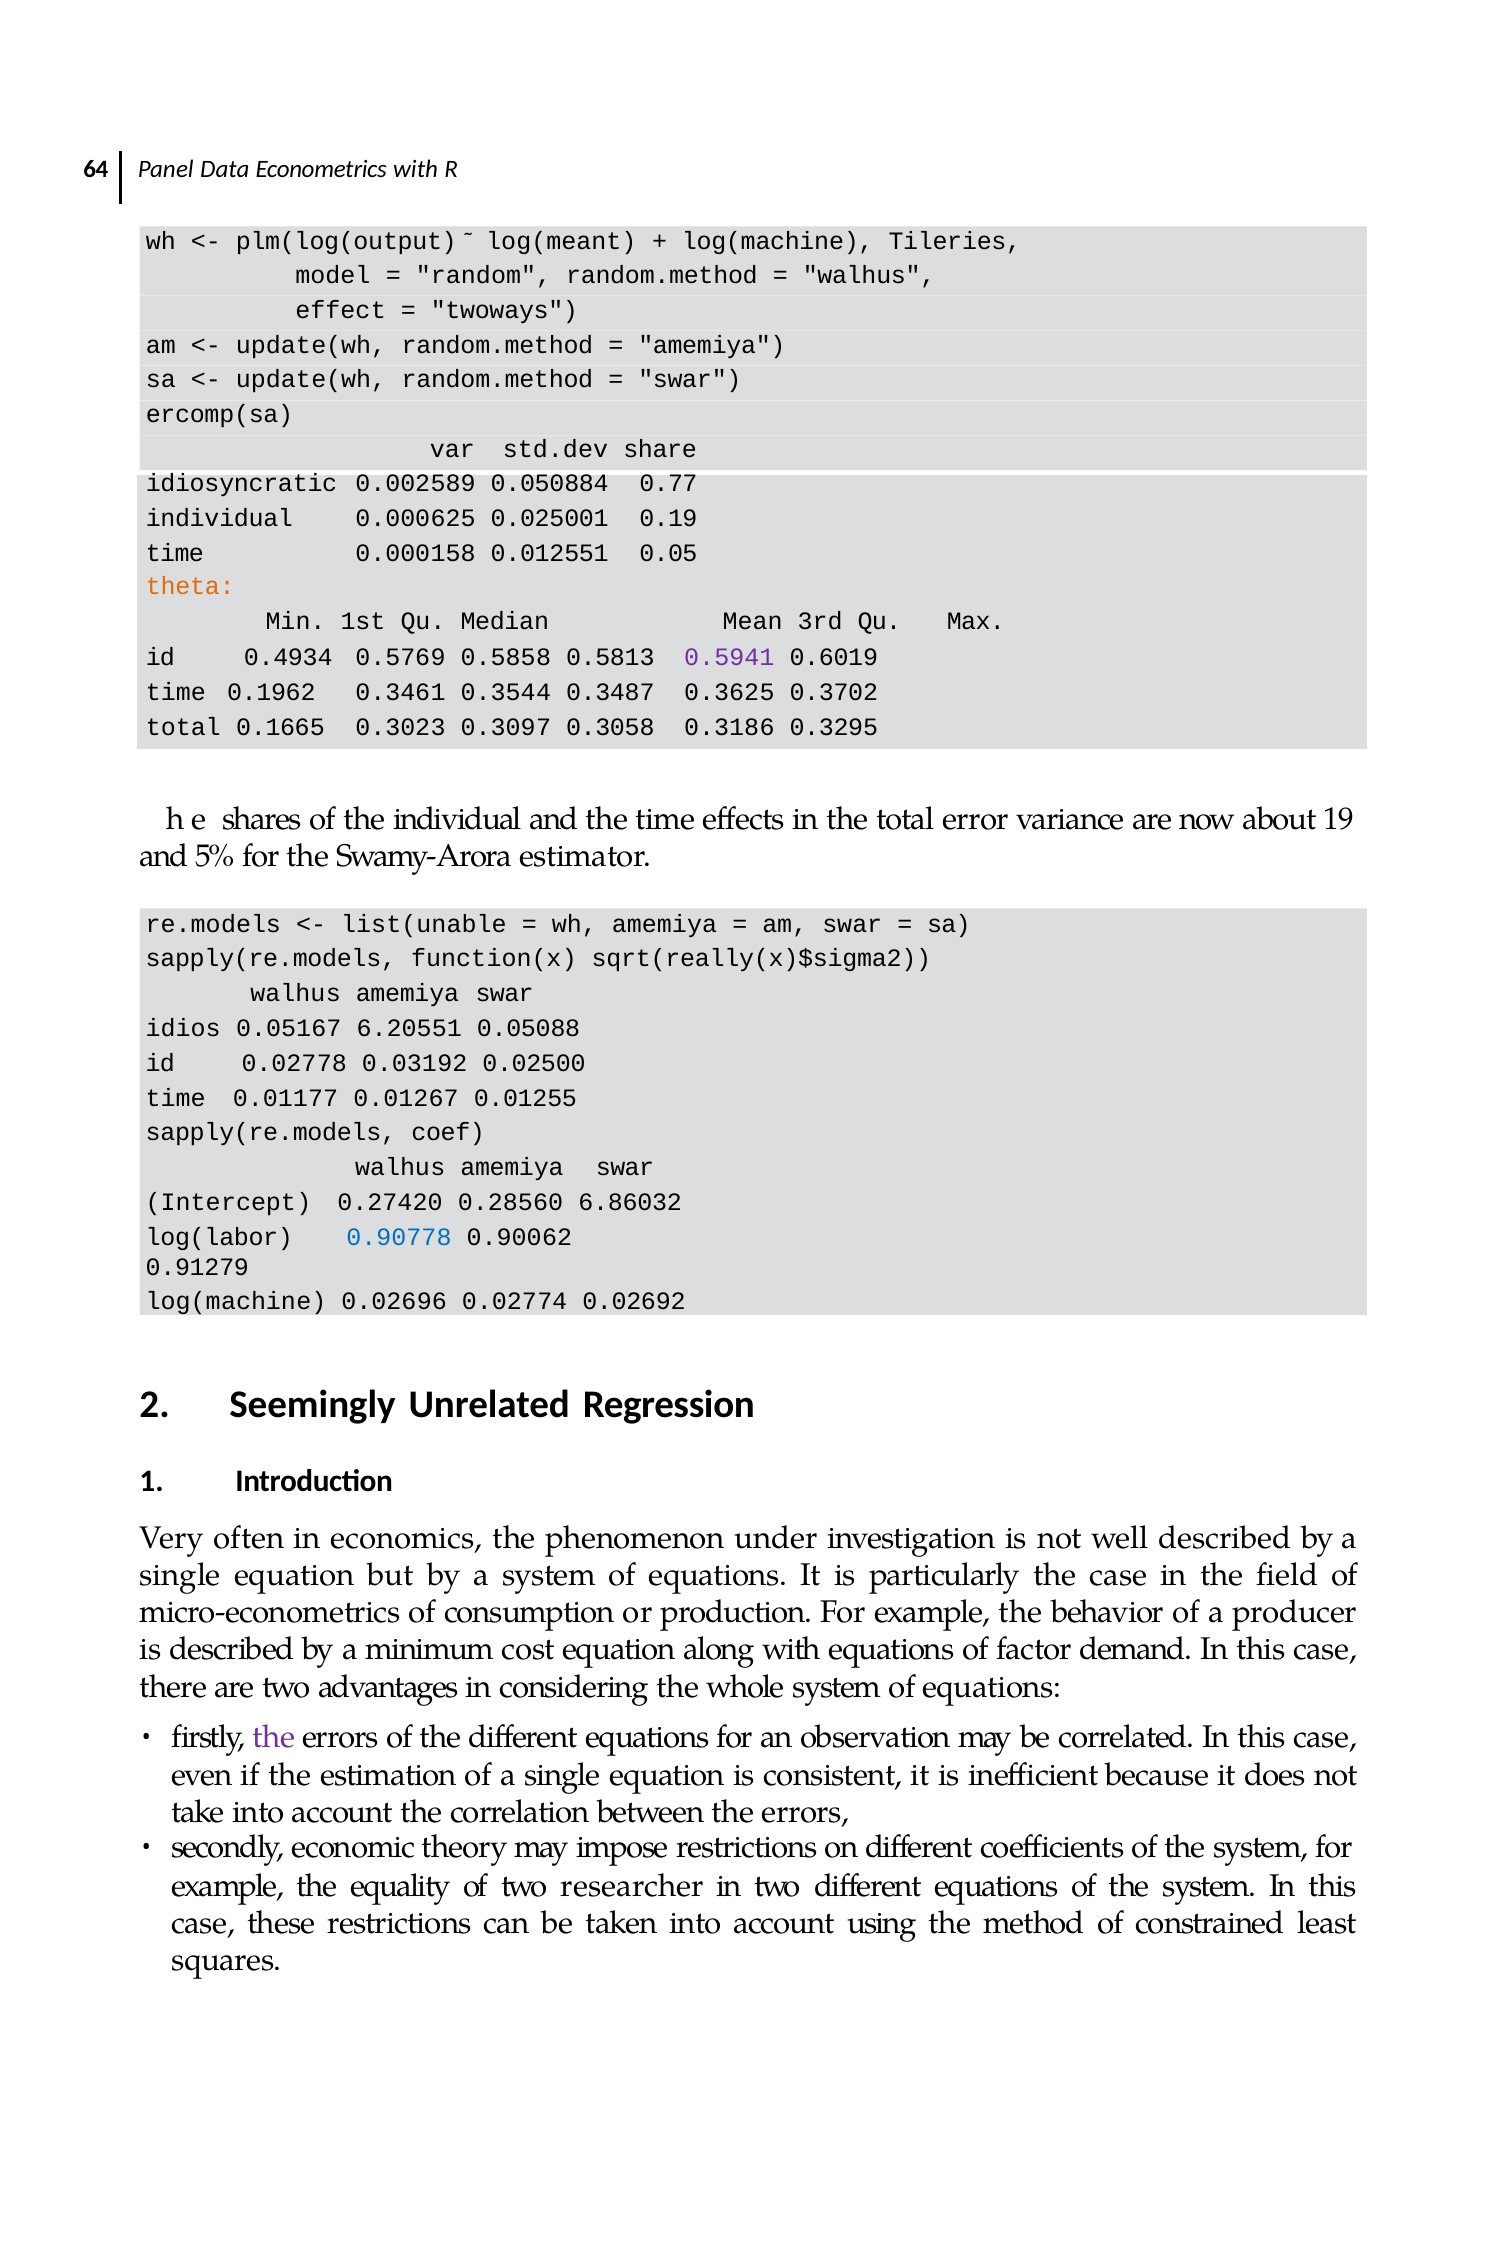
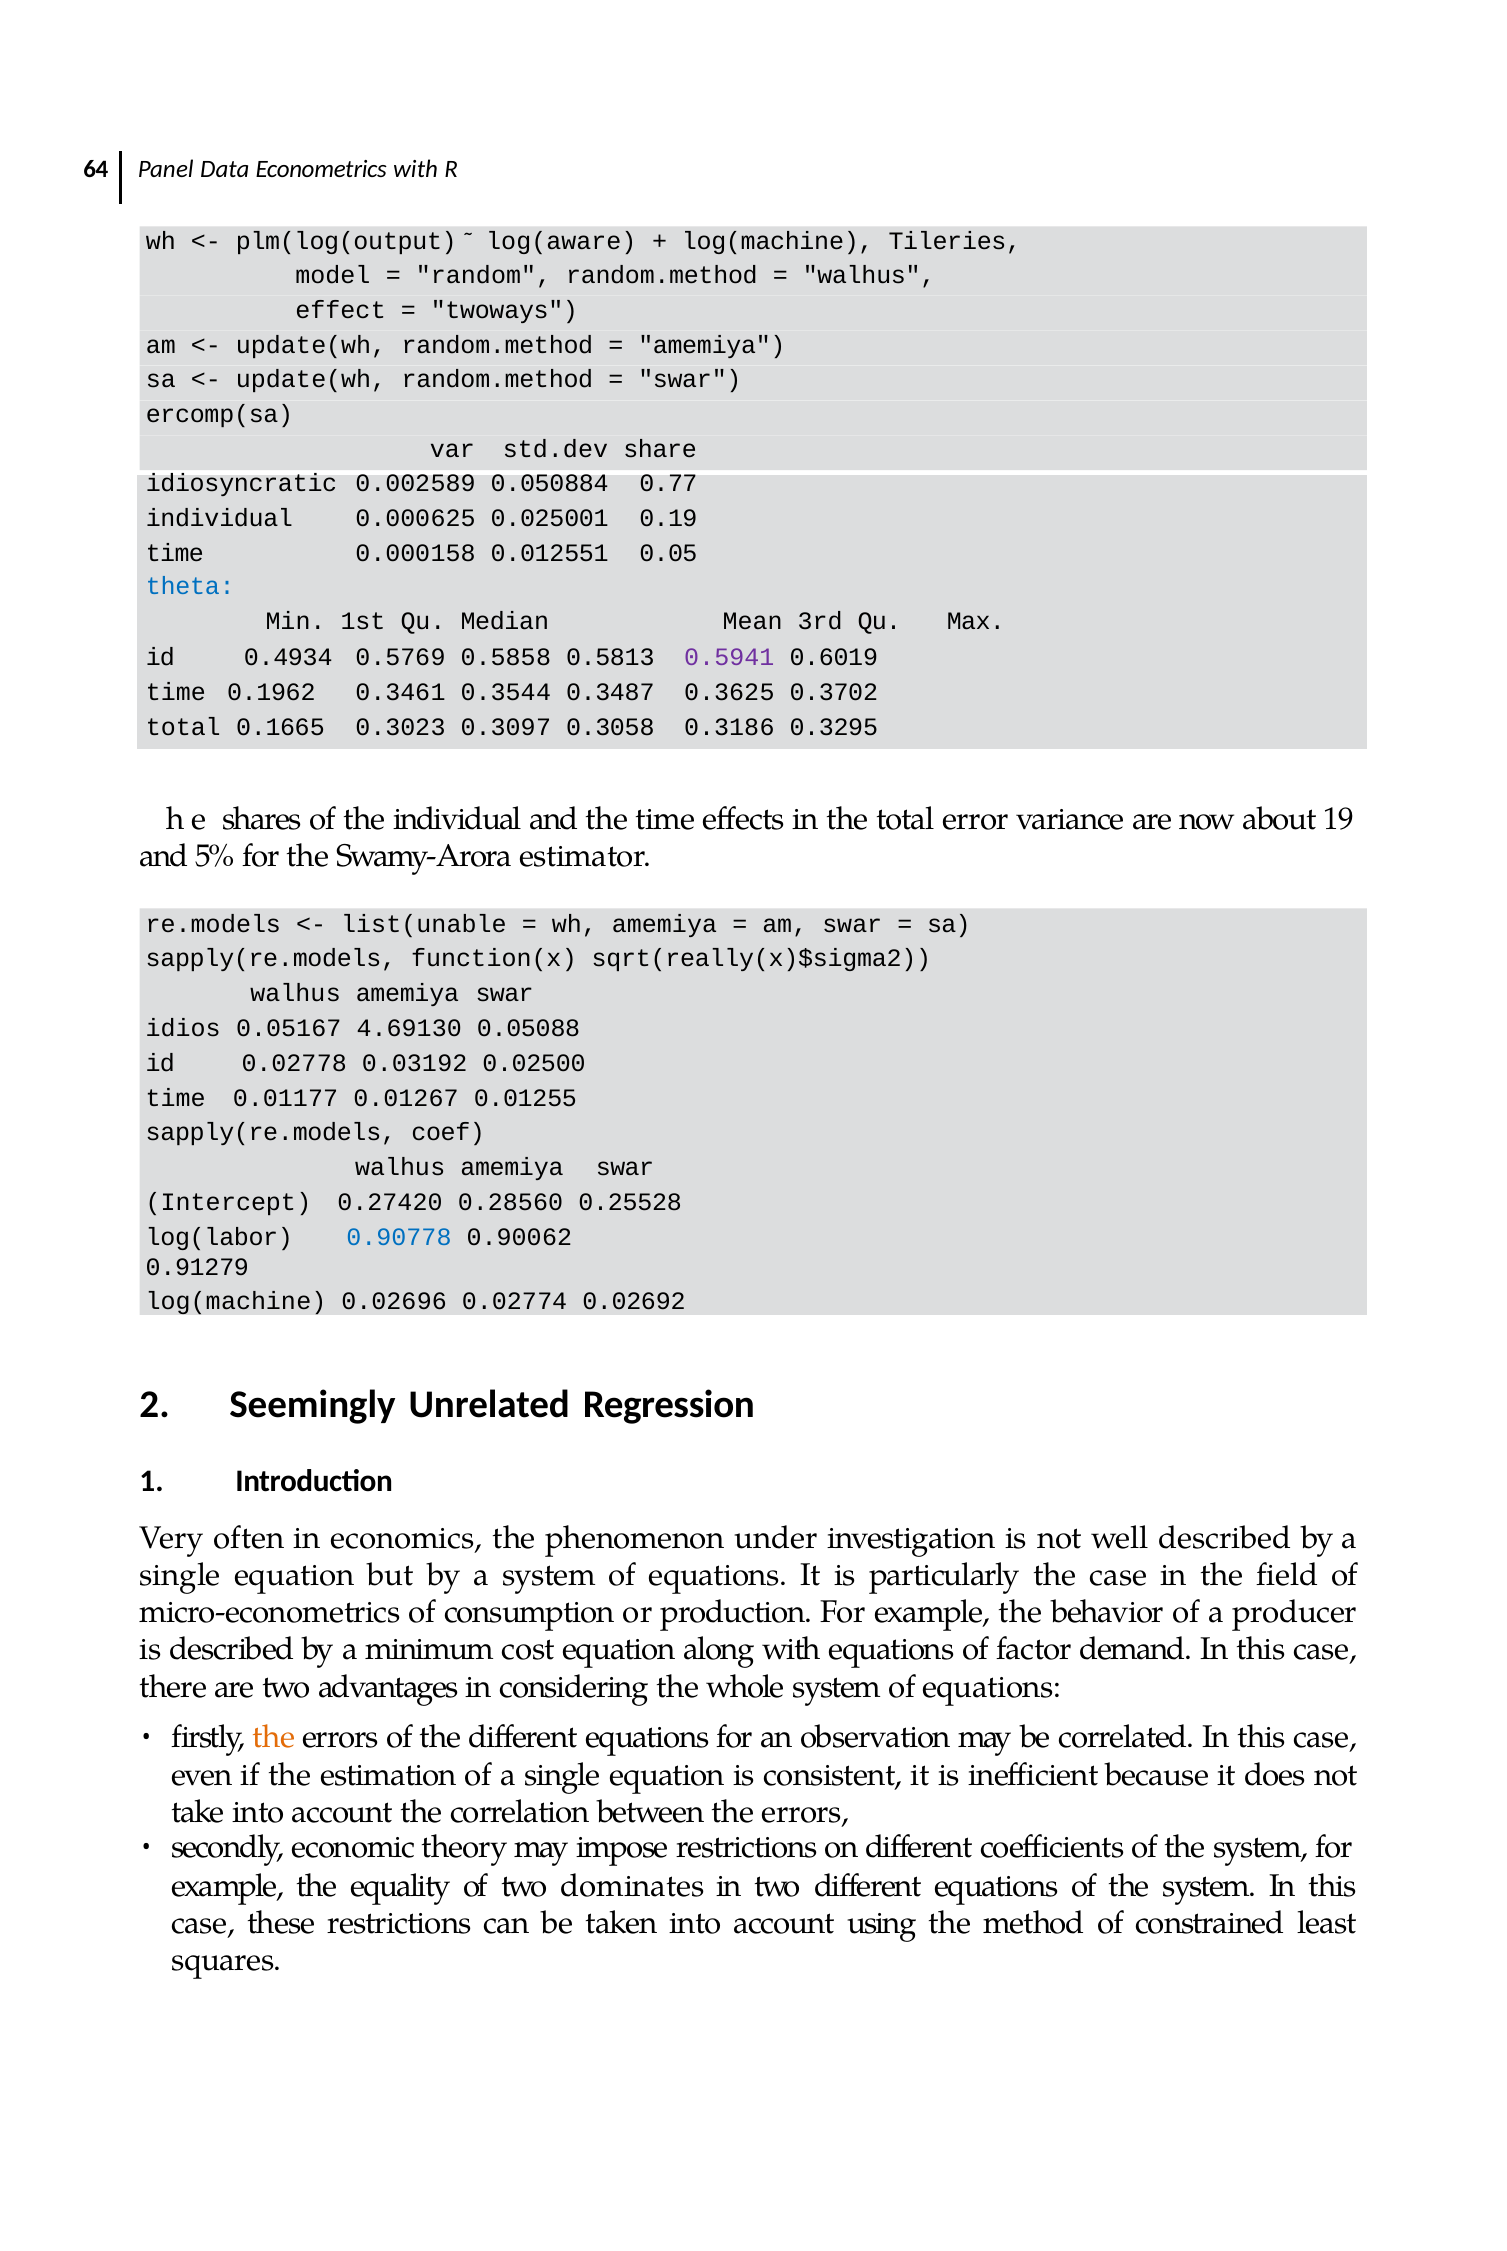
log(meant: log(meant -> log(aware (561, 241)
theta colour: orange -> blue (190, 586)
6.20551: 6.20551 -> 4.69130 (409, 1028)
6.86032: 6.86032 -> 0.25528 (630, 1202)
the colour: purple -> orange (274, 1738)
researcher: researcher -> dominates (633, 1886)
